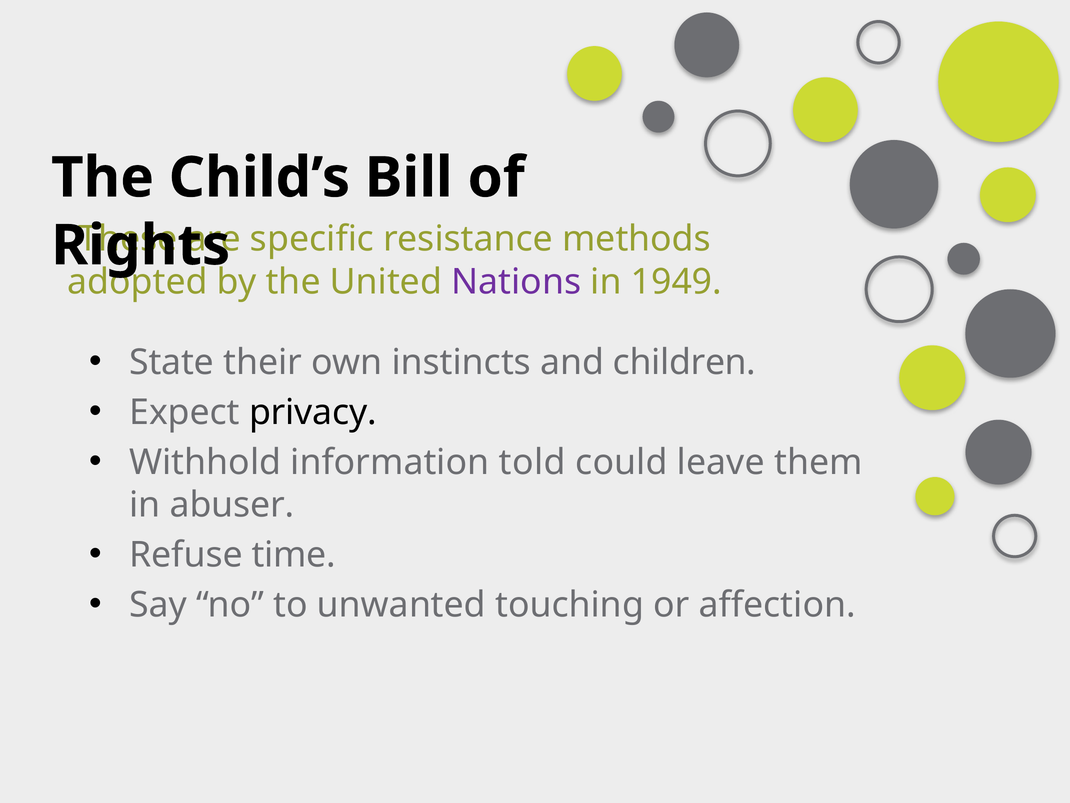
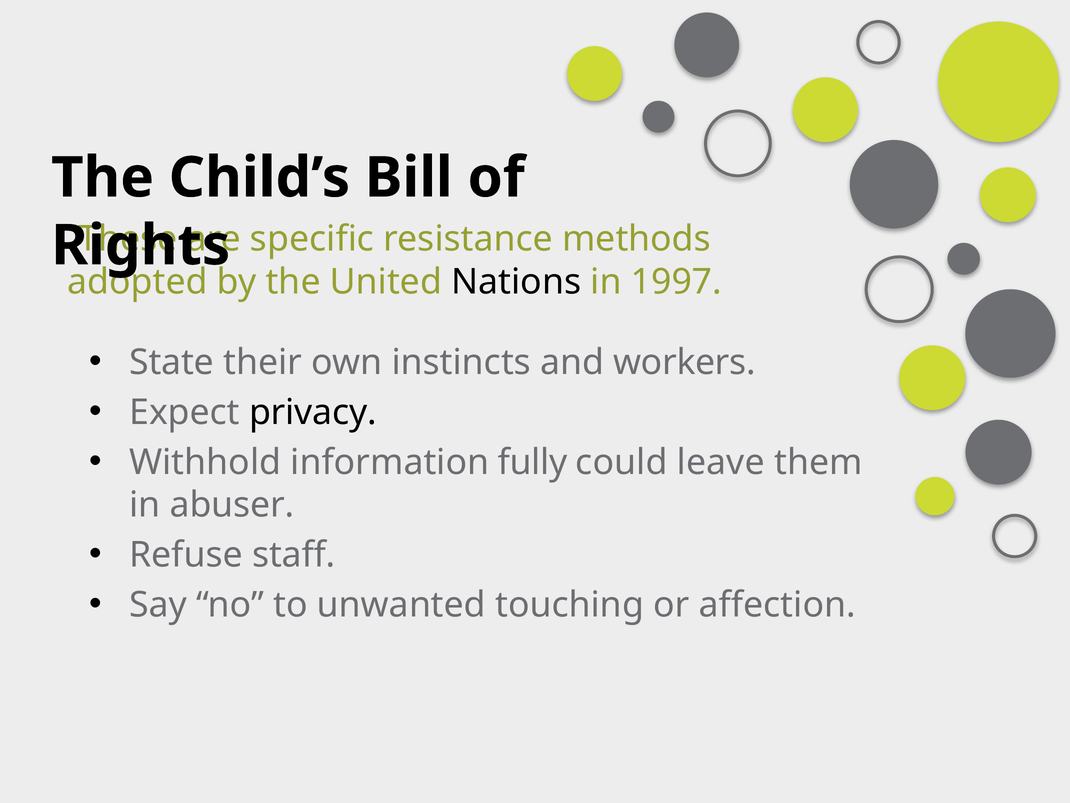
Nations colour: purple -> black (516, 282)
1949: 1949 -> 1997 (676, 282)
children: children -> workers (684, 362)
told: told -> fully (533, 462)
time: time -> staff (294, 555)
